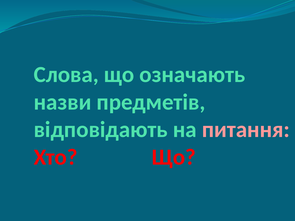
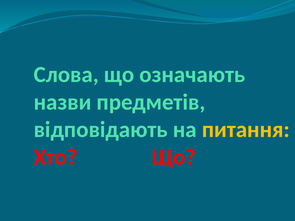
питання colour: pink -> yellow (246, 130)
